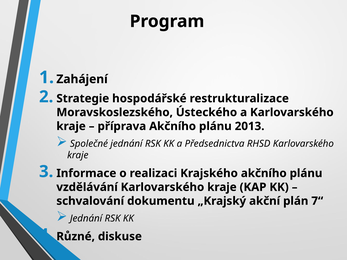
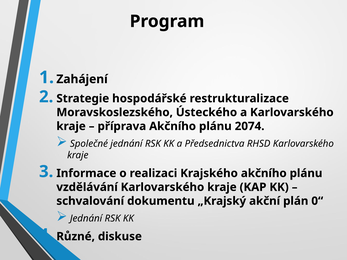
2013: 2013 -> 2074 (250, 126)
7“: 7“ -> 0“ (317, 201)
